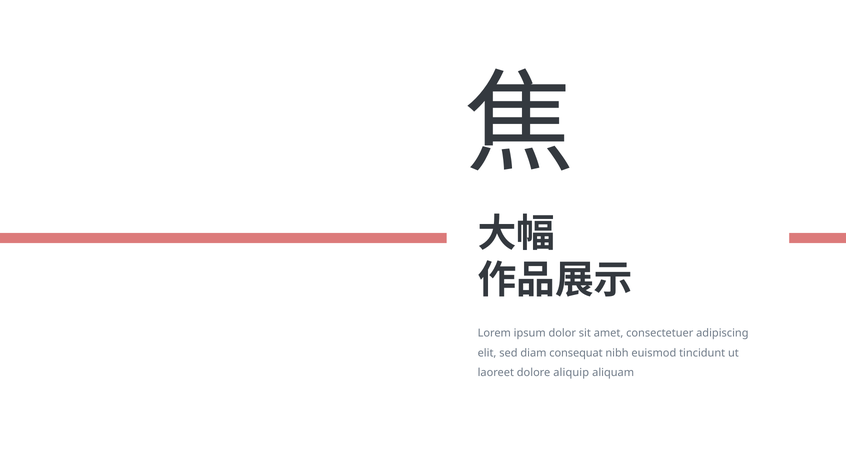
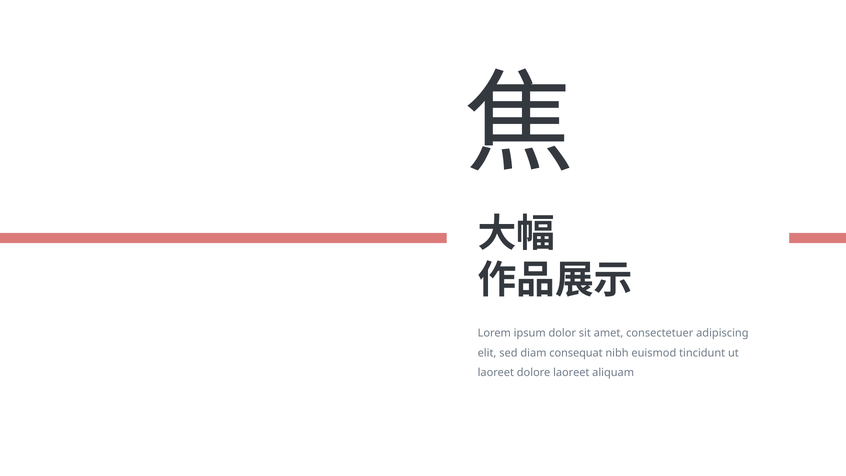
dolore aliquip: aliquip -> laoreet (571, 373)
